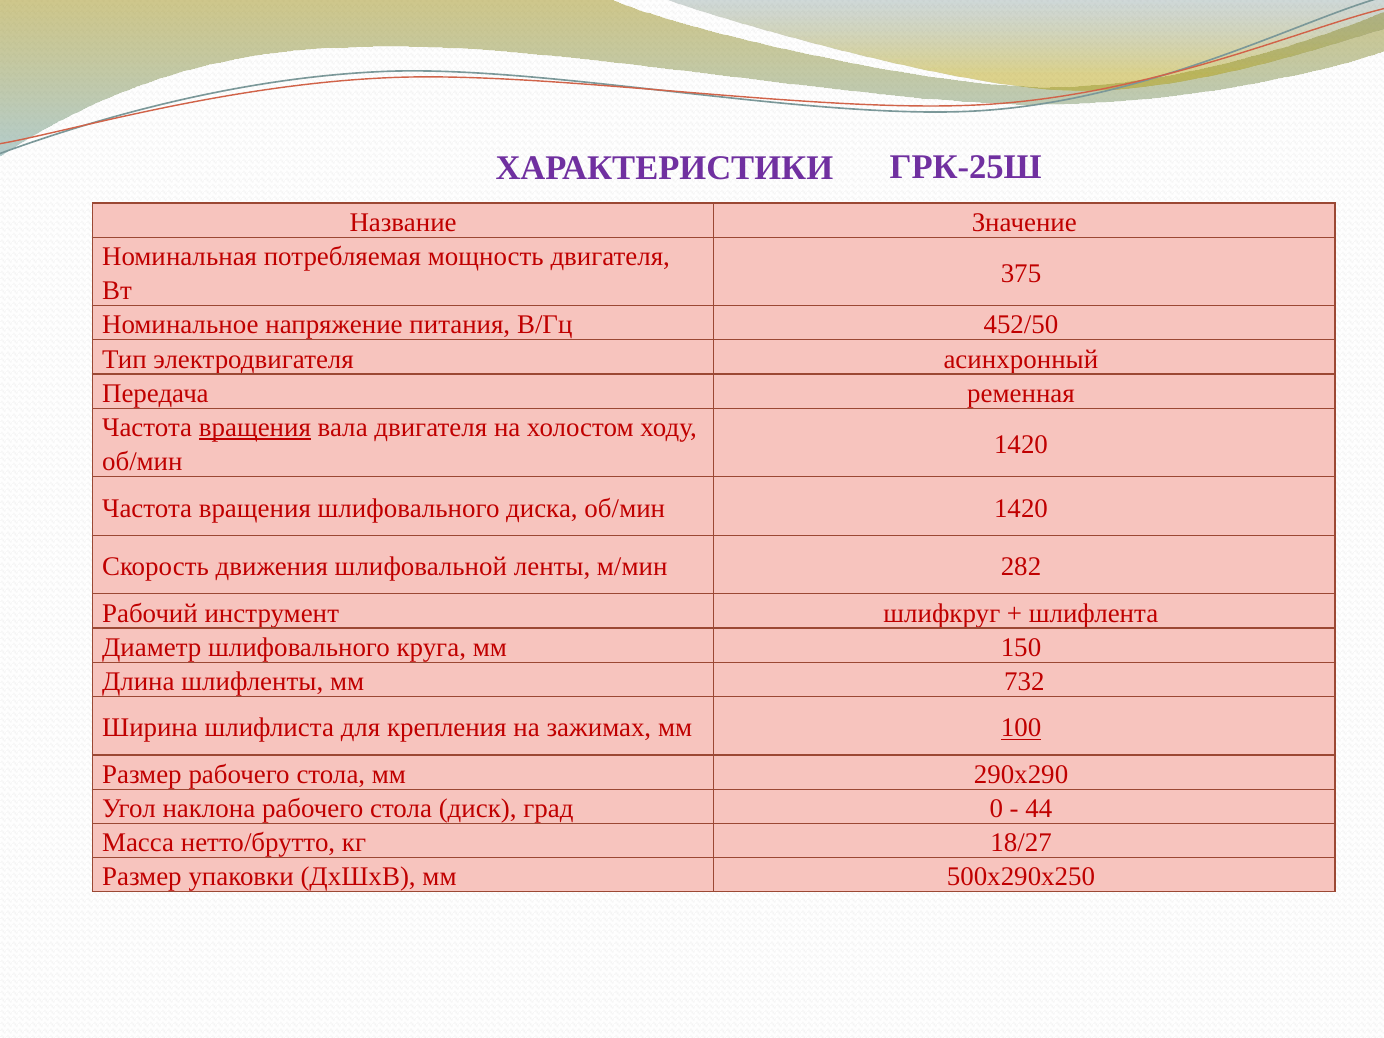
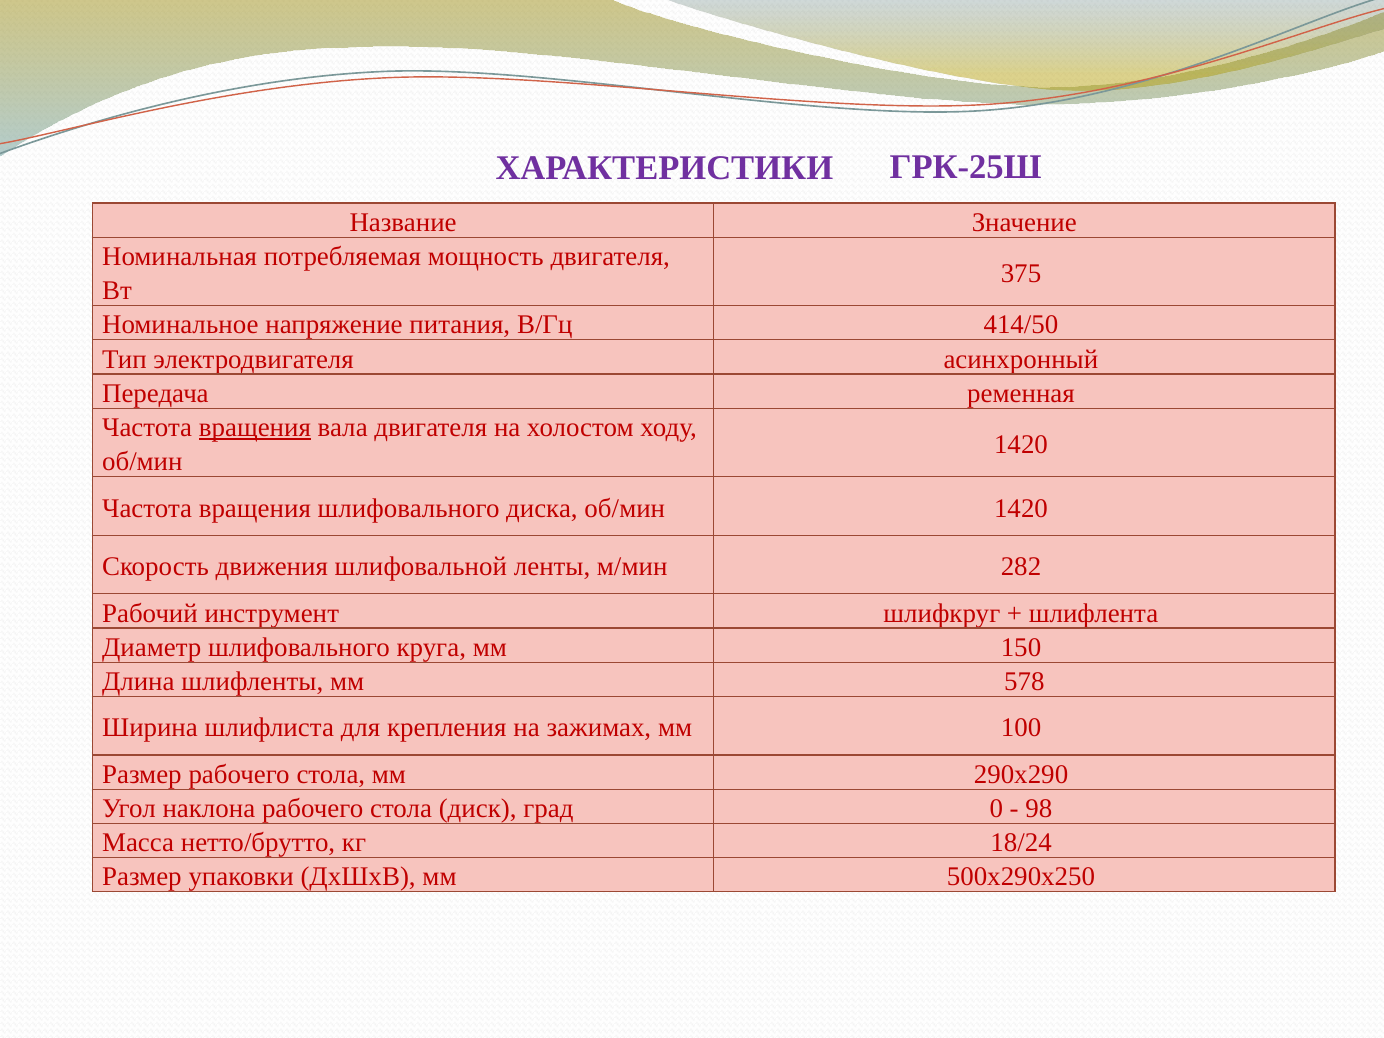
452/50: 452/50 -> 414/50 (1021, 325)
732: 732 -> 578 (1024, 682)
100 underline: present -> none (1021, 728)
44: 44 -> 98 (1039, 809)
18/27: 18/27 -> 18/24 (1021, 843)
